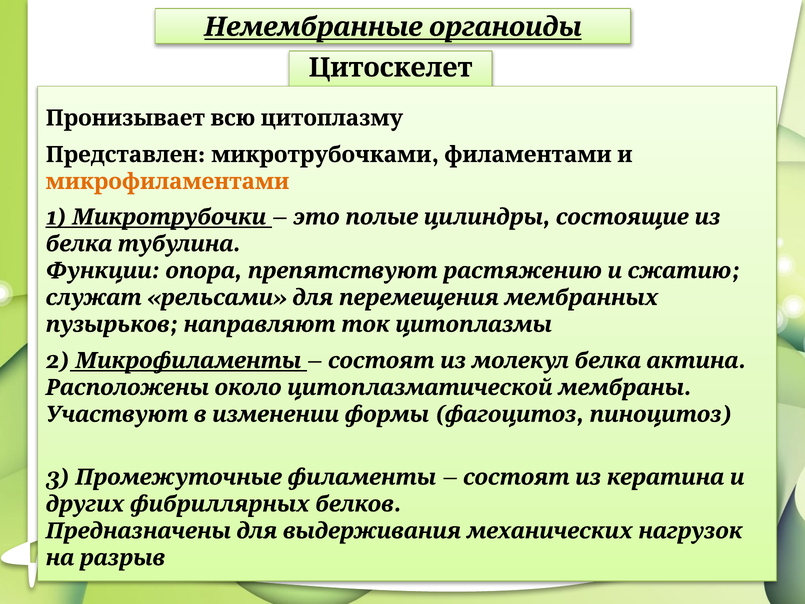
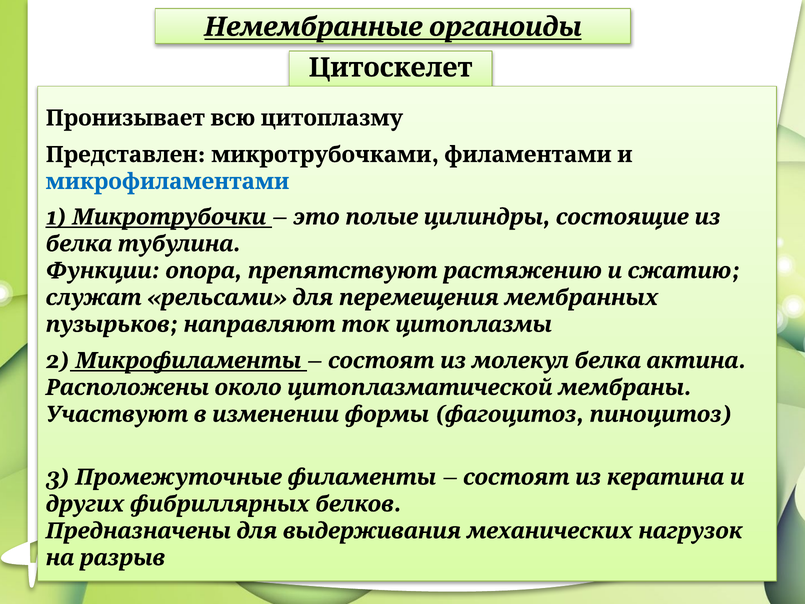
микрофиламентами colour: orange -> blue (167, 181)
